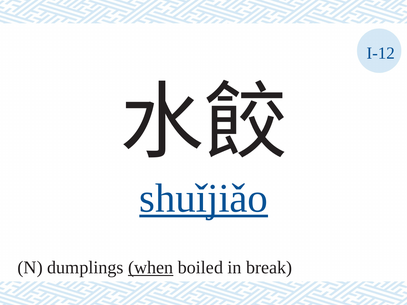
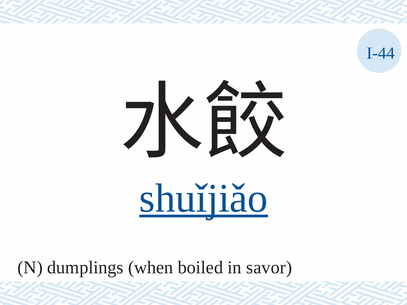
I-12: I-12 -> I-44 (381, 53)
when underline: present -> none (151, 268)
break: break -> savor (269, 268)
